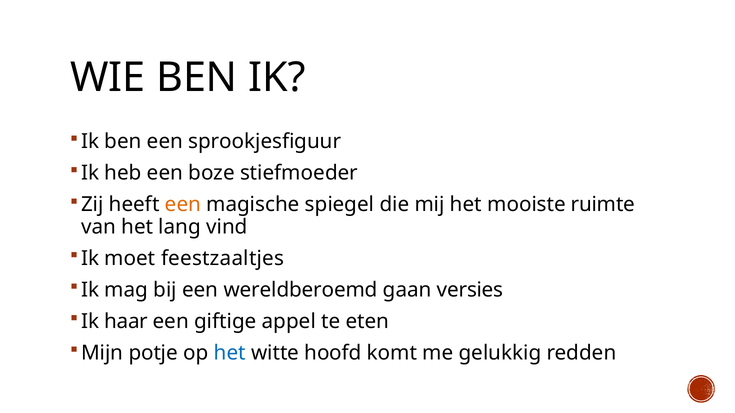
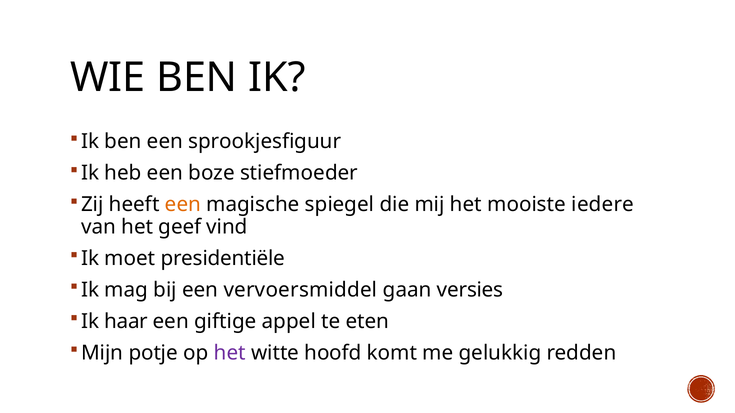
ruimte: ruimte -> iedere (603, 205)
lang: lang -> geef (180, 227)
feestzaaltjes: feestzaaltjes -> presidentiële (223, 259)
wereldberoemd: wereldberoemd -> vervoersmiddel (300, 290)
het colour: blue -> purple (230, 353)
